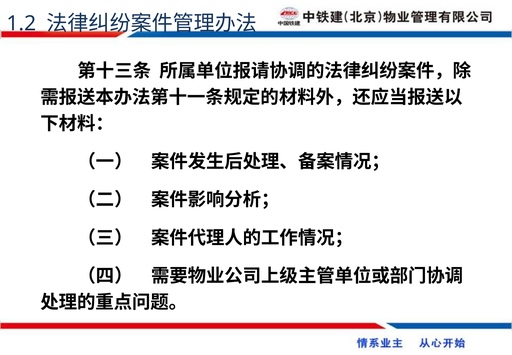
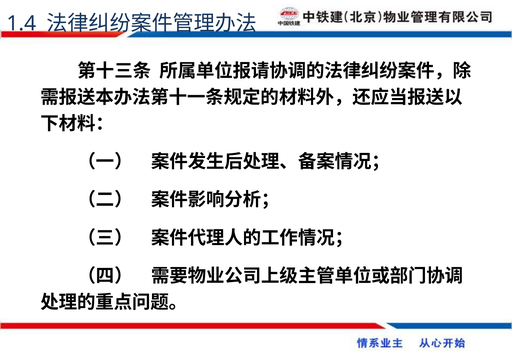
1.2: 1.2 -> 1.4 (21, 24)
